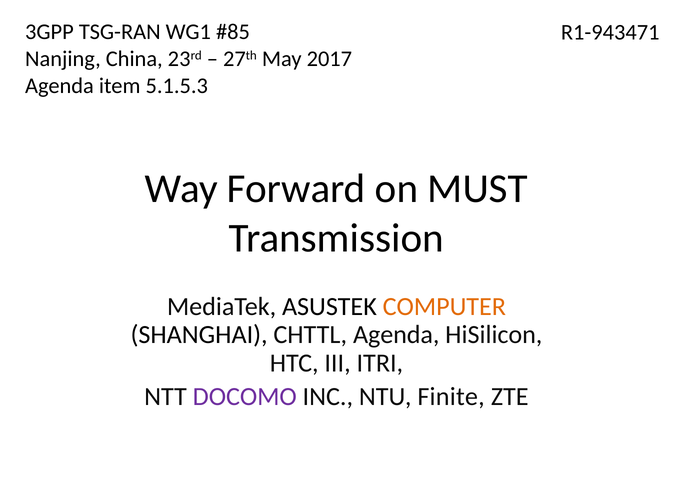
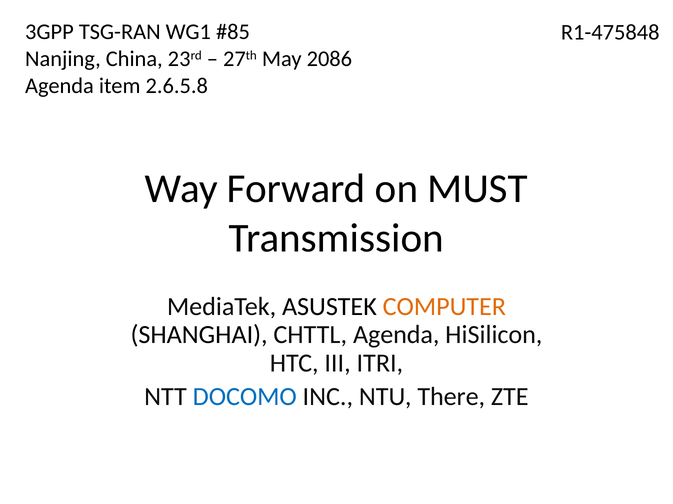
R1-943471: R1-943471 -> R1-475848 (610, 32)
2017: 2017 -> 2086 (329, 59)
5.1.5.3: 5.1.5.3 -> 2.6.5.8 (177, 86)
DOCOMO colour: purple -> blue (245, 397)
Finite: Finite -> There (451, 397)
